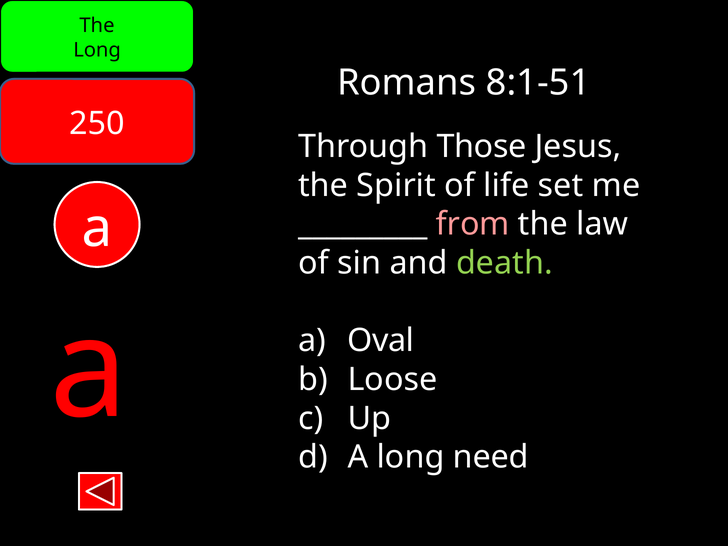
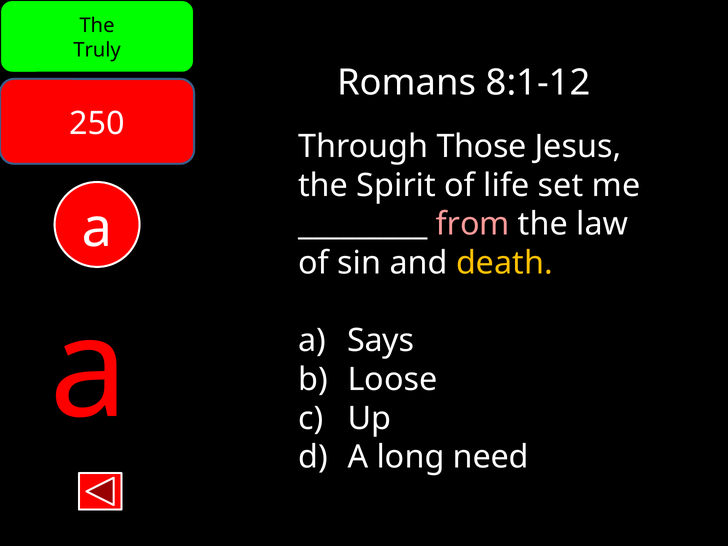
Long: Long -> Truly (97, 50)
8:1-51: 8:1-51 -> 8:1-12 (538, 83)
death colour: light green -> yellow (504, 263)
Oval: Oval -> Says (381, 341)
